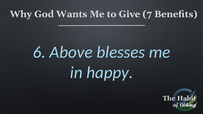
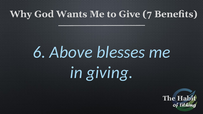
happy: happy -> giving (110, 73)
